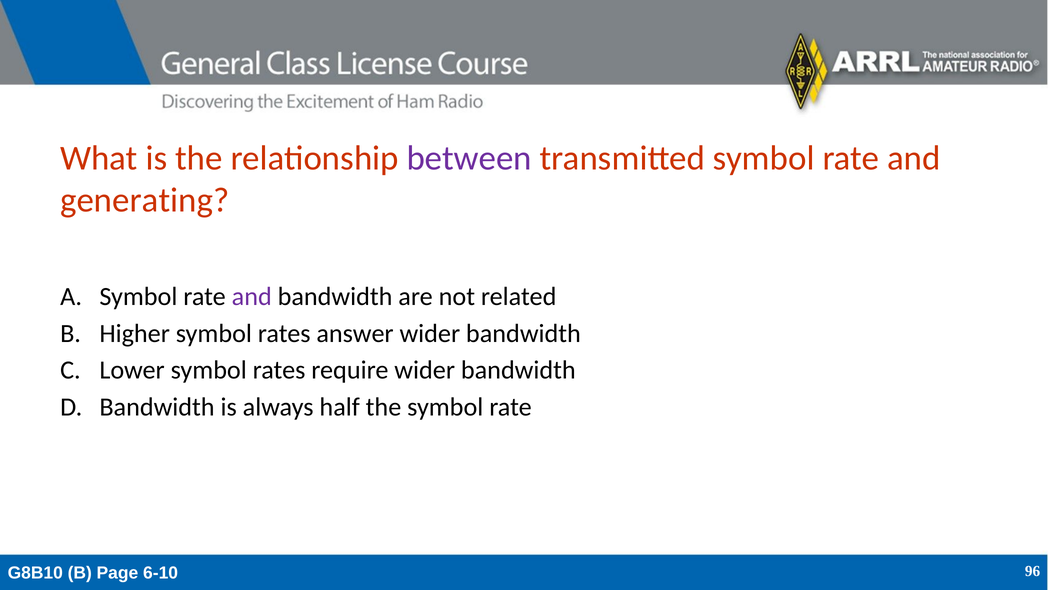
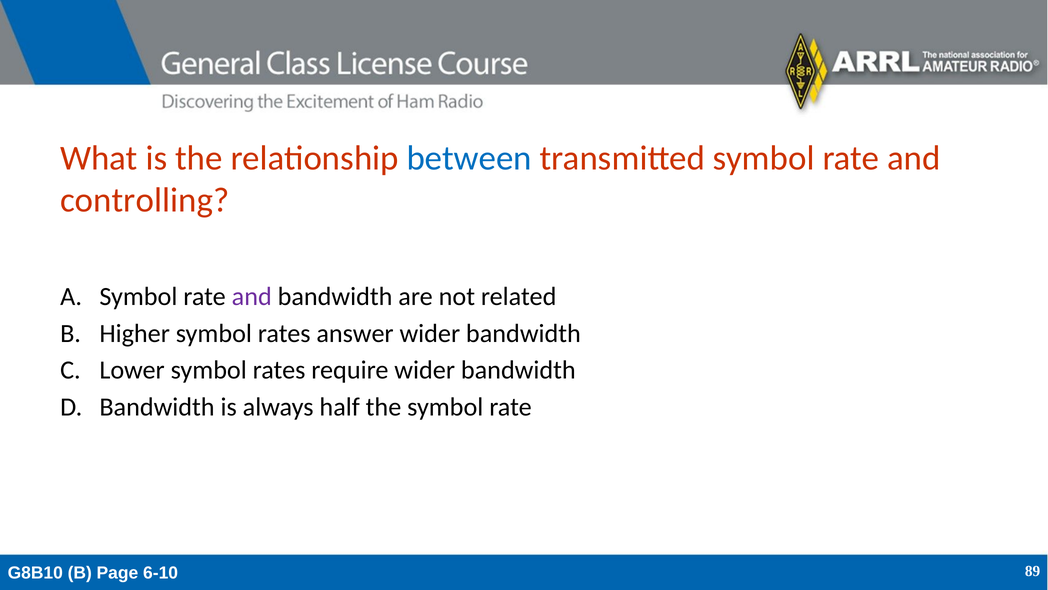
between colour: purple -> blue (469, 158)
generating: generating -> controlling (145, 200)
96: 96 -> 89 (1033, 571)
